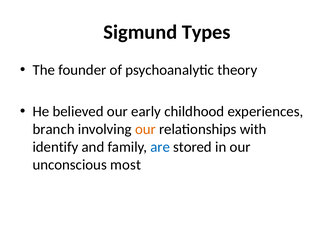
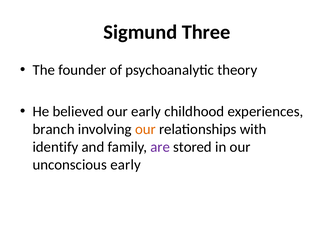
Types: Types -> Three (206, 32)
are colour: blue -> purple (160, 147)
unconscious most: most -> early (126, 165)
